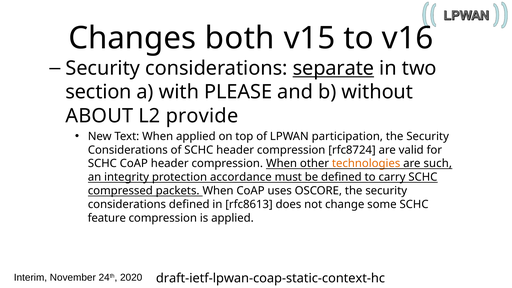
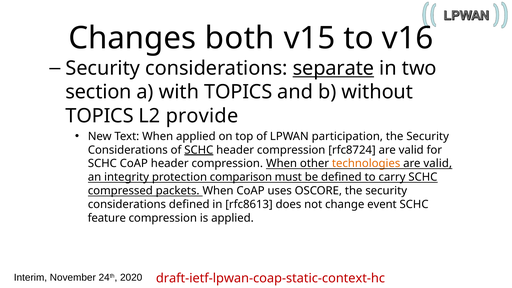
with PLEASE: PLEASE -> TOPICS (238, 92)
ABOUT: ABOUT -> TOPICS (100, 116)
SCHC underline: none -> present (199, 150)
such: such -> valid (438, 164)
accordance: accordance -> comparison (241, 177)
some: some -> event (382, 204)
draft-ietf-lpwan-coap-static-context-hc colour: black -> red (270, 278)
